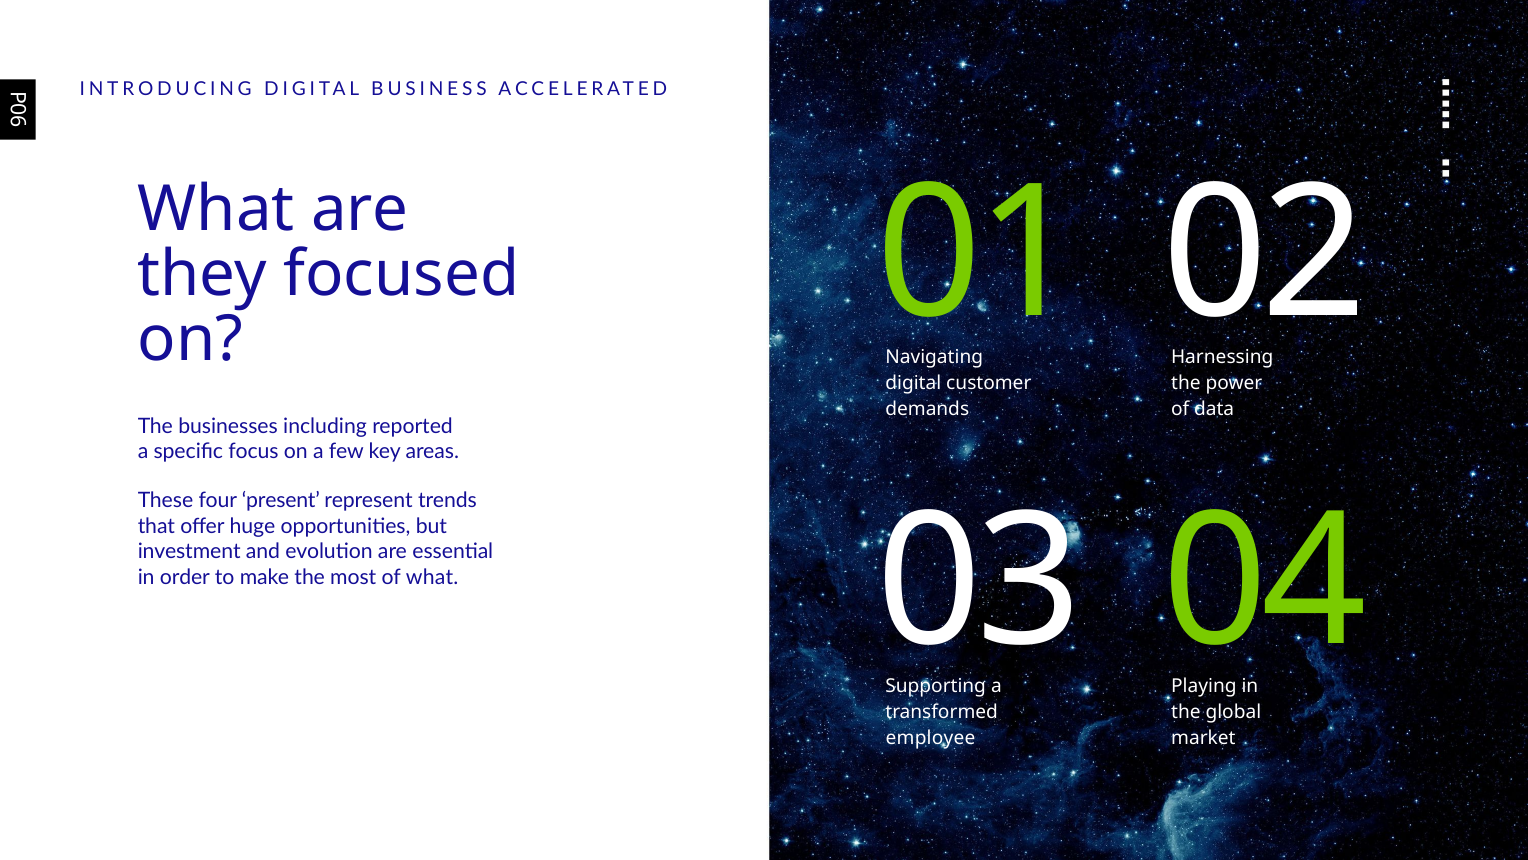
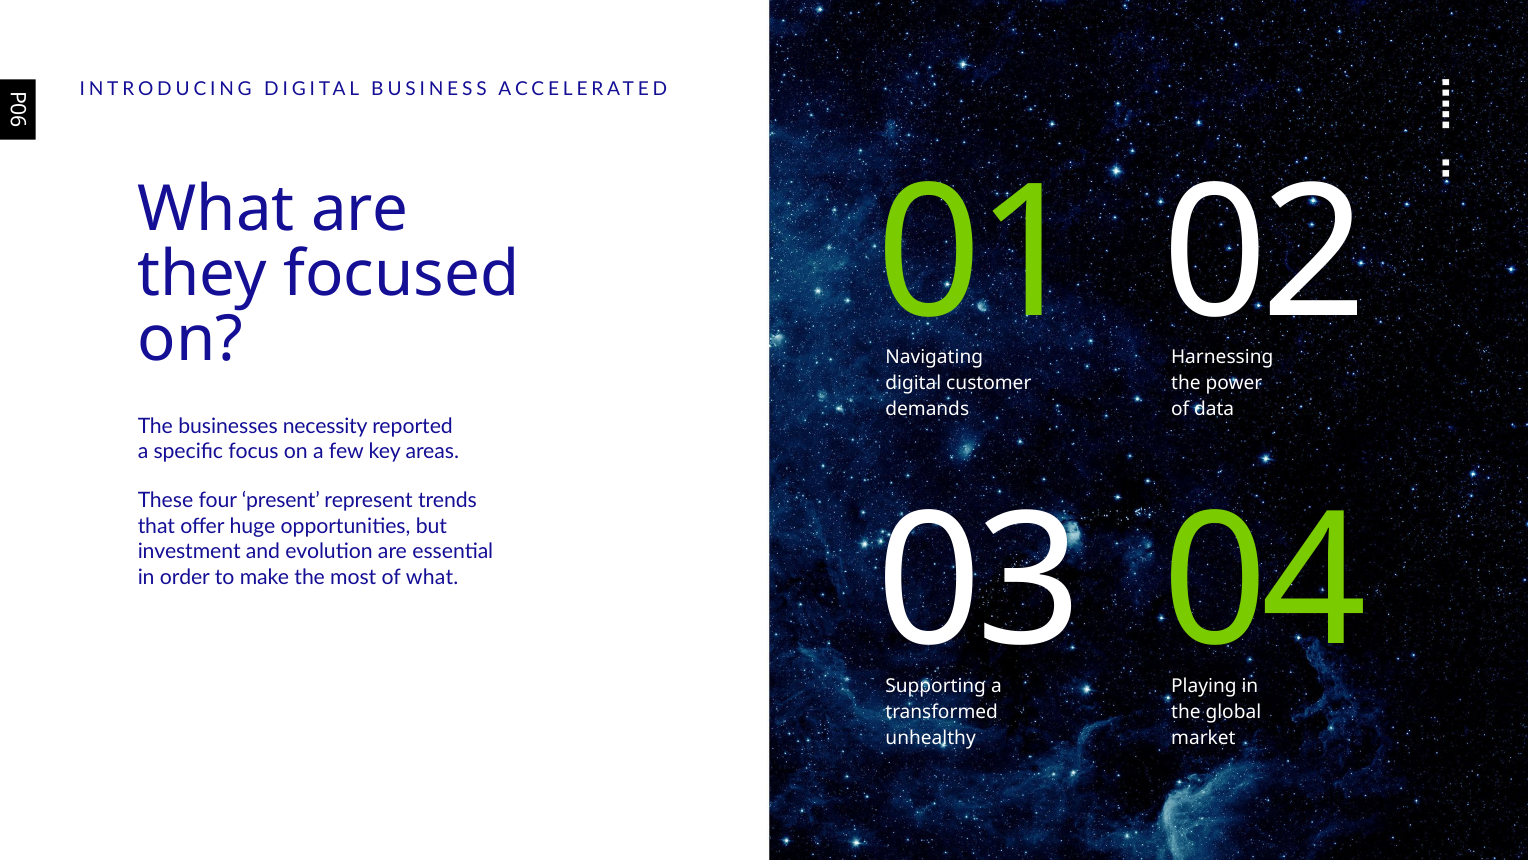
including: including -> necessity (325, 426)
employee: employee -> unhealthy (931, 738)
